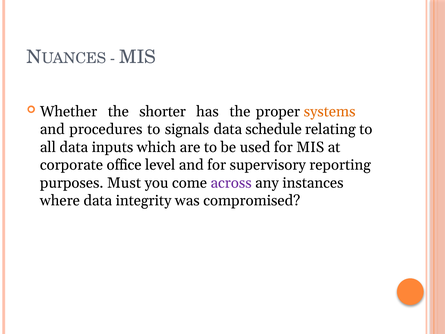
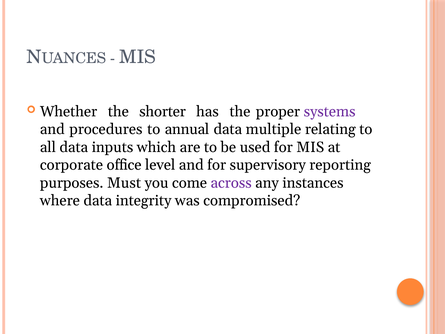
systems colour: orange -> purple (330, 112)
signals: signals -> annual (187, 129)
schedule: schedule -> multiple (273, 129)
